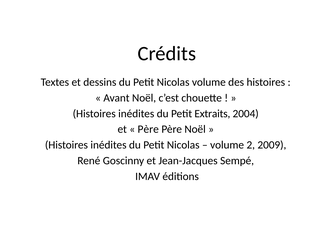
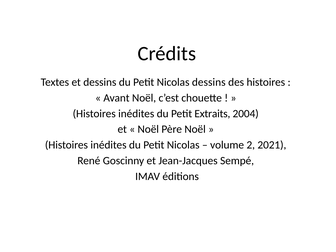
Nicolas volume: volume -> dessins (209, 82)
Père: Père -> Noël (148, 129)
2009: 2009 -> 2021 (272, 145)
